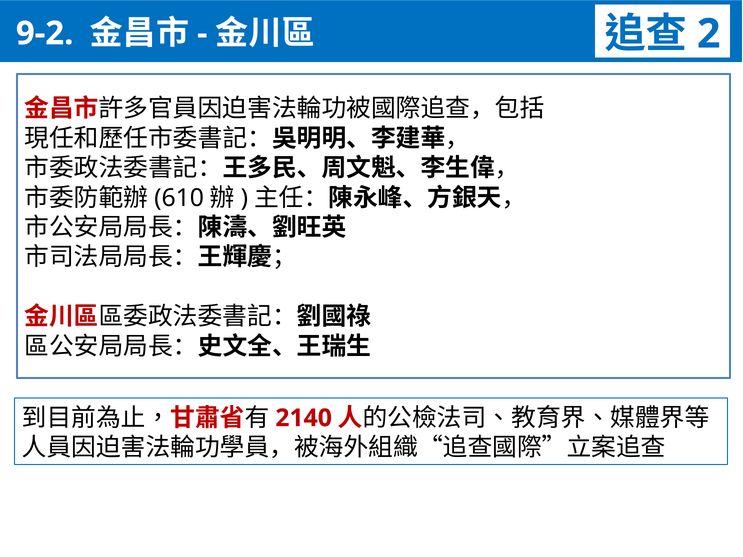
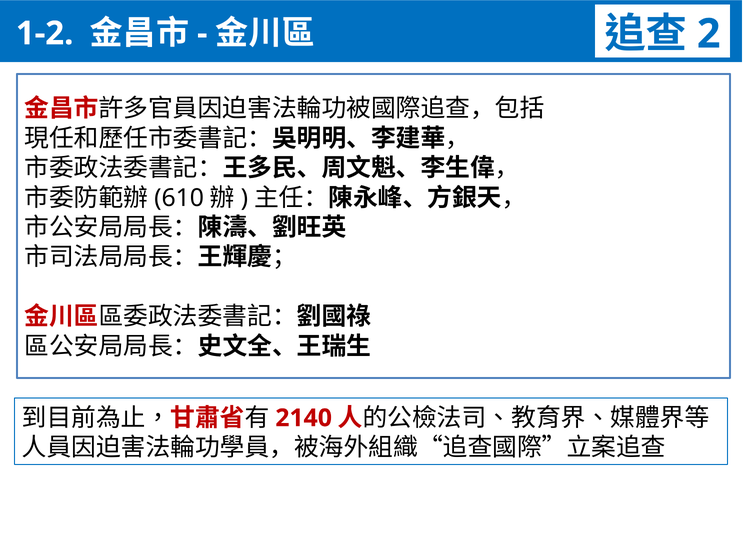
9-2: 9-2 -> 1-2 (45, 33)
